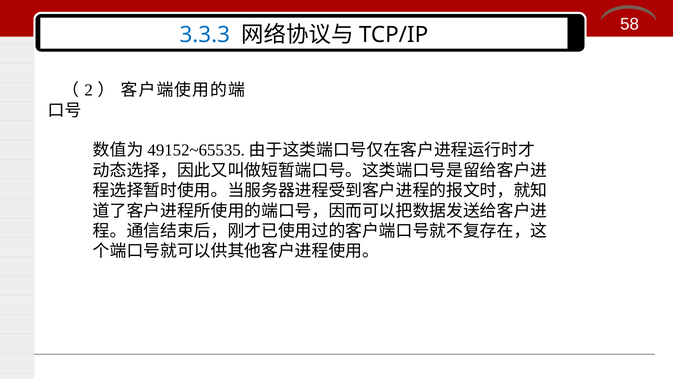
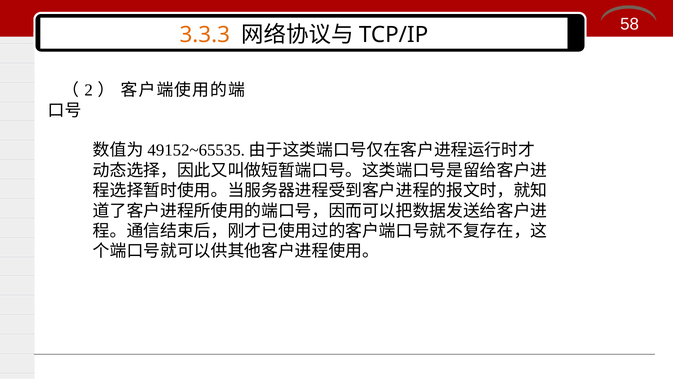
3.3.3 colour: blue -> orange (205, 35)
